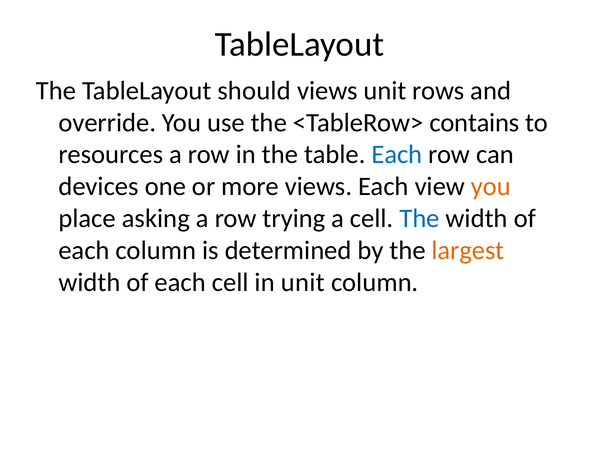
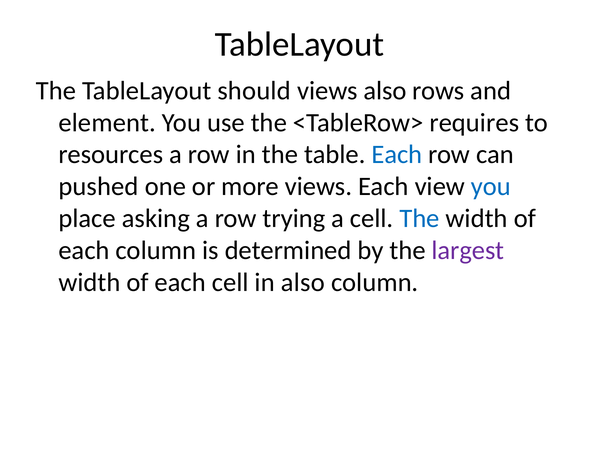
views unit: unit -> also (385, 91)
override: override -> element (107, 123)
contains: contains -> requires (474, 123)
devices: devices -> pushed (98, 187)
you colour: orange -> blue (491, 187)
largest colour: orange -> purple (468, 250)
in unit: unit -> also (303, 282)
